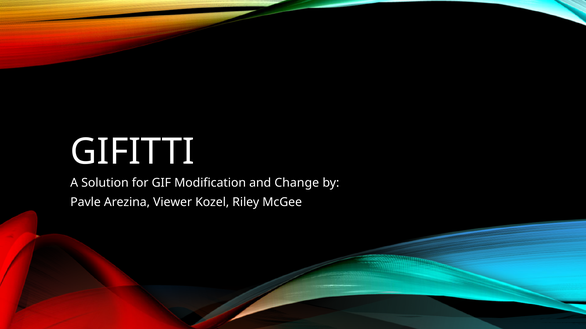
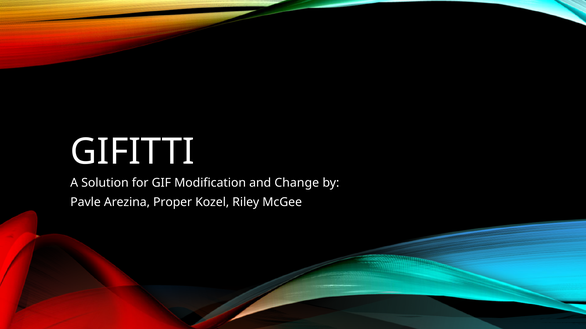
Viewer: Viewer -> Proper (173, 203)
